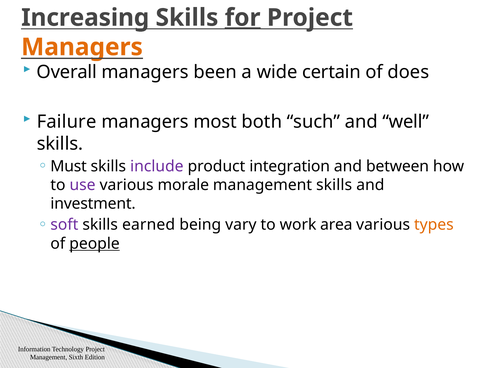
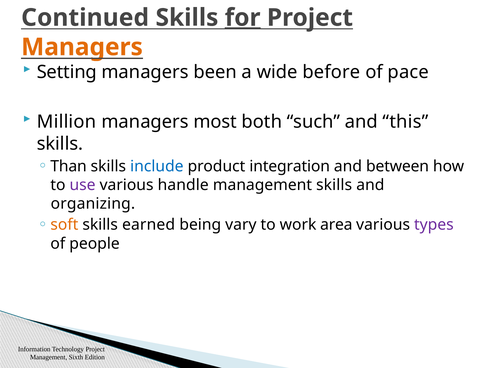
Increasing: Increasing -> Continued (85, 18)
Overall: Overall -> Setting (67, 72)
certain: certain -> before (331, 72)
does: does -> pace (408, 72)
Failure: Failure -> Million (67, 121)
well: well -> this (405, 121)
Must: Must -> Than (69, 166)
include colour: purple -> blue (157, 166)
morale: morale -> handle (183, 185)
investment: investment -> organizing (93, 204)
soft colour: purple -> orange (64, 224)
types colour: orange -> purple (434, 224)
people underline: present -> none (95, 243)
